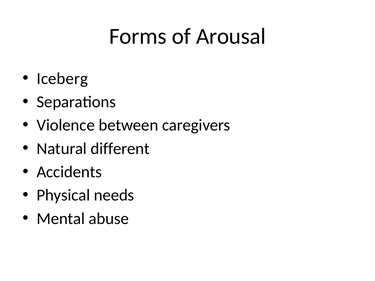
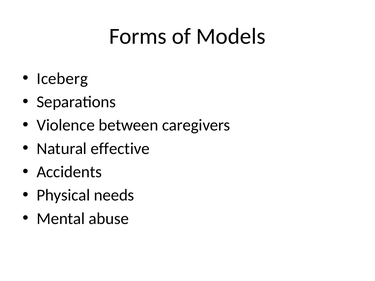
Arousal: Arousal -> Models (231, 36)
different: different -> effective (120, 149)
